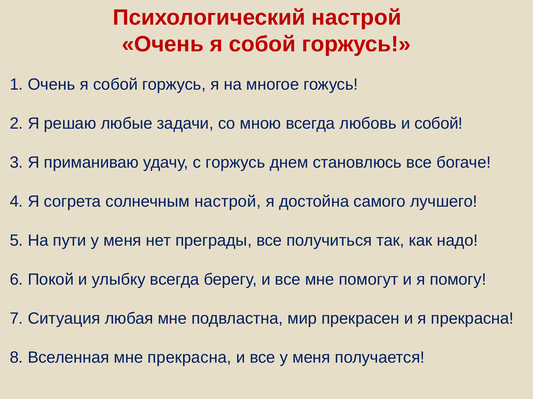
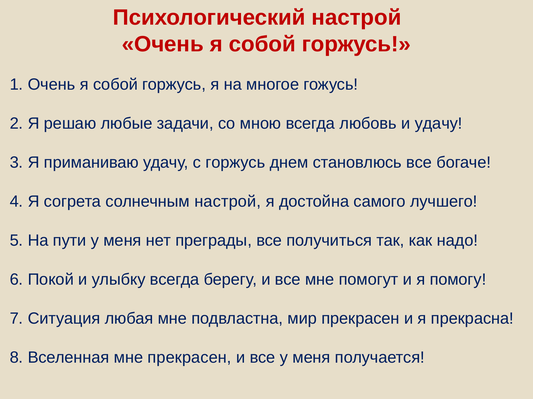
и собой: собой -> удачу (439, 124)
мне прекрасна: прекрасна -> прекрасен (190, 358)
